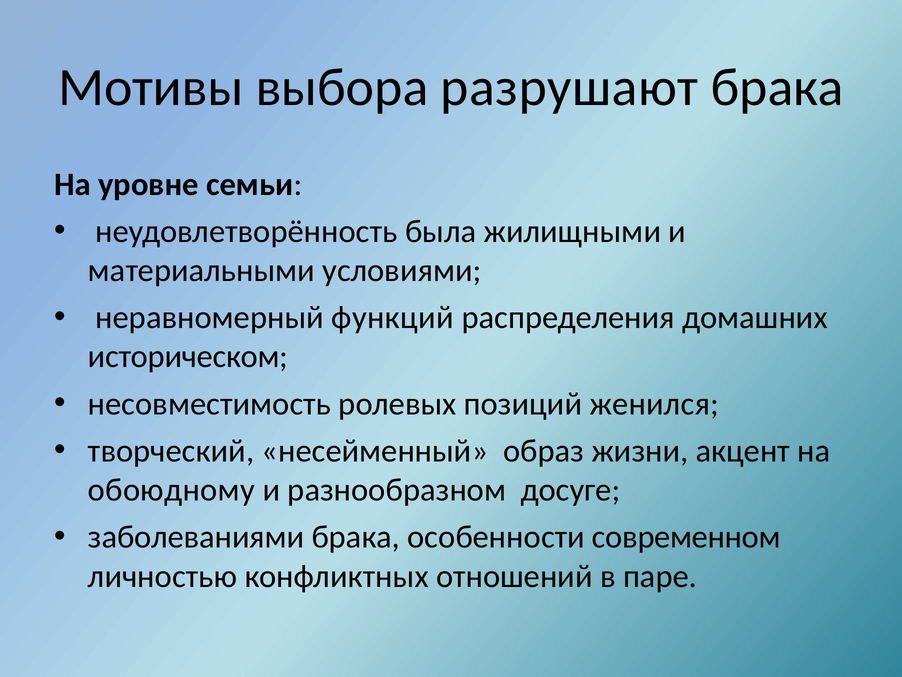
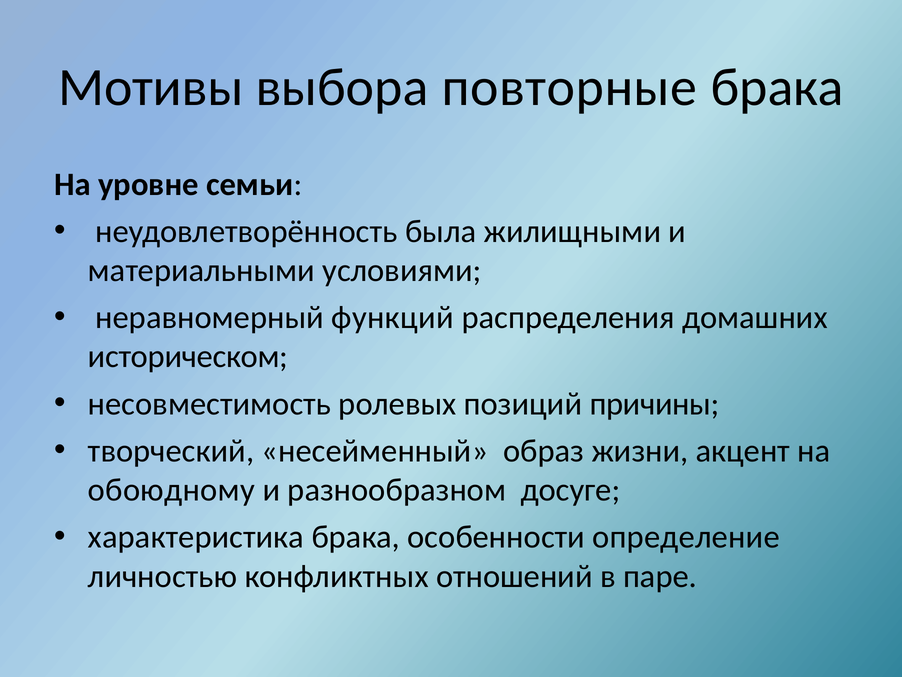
разрушают: разрушают -> повторные (569, 87)
женился: женился -> причины (654, 404)
заболеваниями: заболеваниями -> характеристика (196, 537)
современном: современном -> определение (686, 537)
